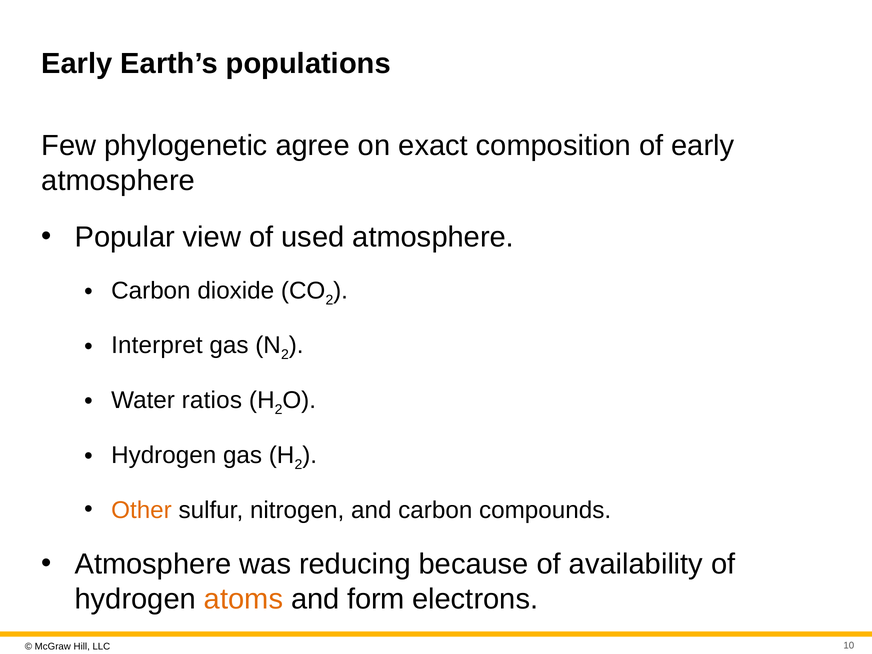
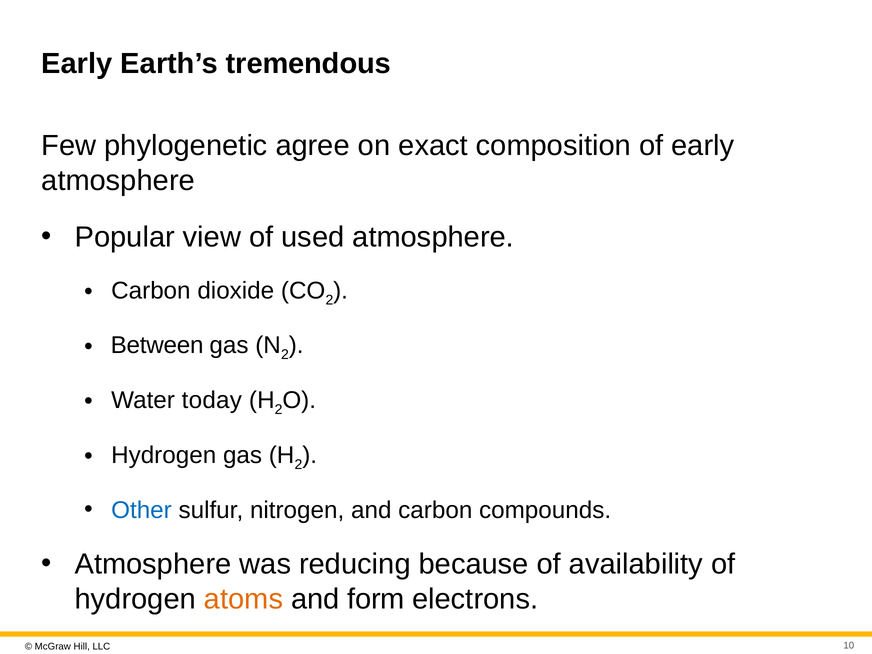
populations: populations -> tremendous (308, 63)
Interpret: Interpret -> Between (157, 345)
ratios: ratios -> today (212, 400)
Other colour: orange -> blue (142, 510)
